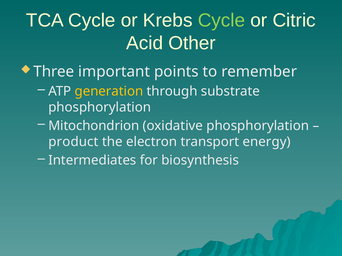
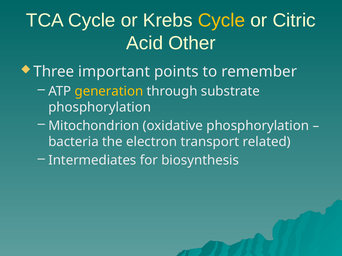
Cycle colour: light green -> yellow (221, 20)
product: product -> bacteria (74, 142)
energy: energy -> related (267, 142)
